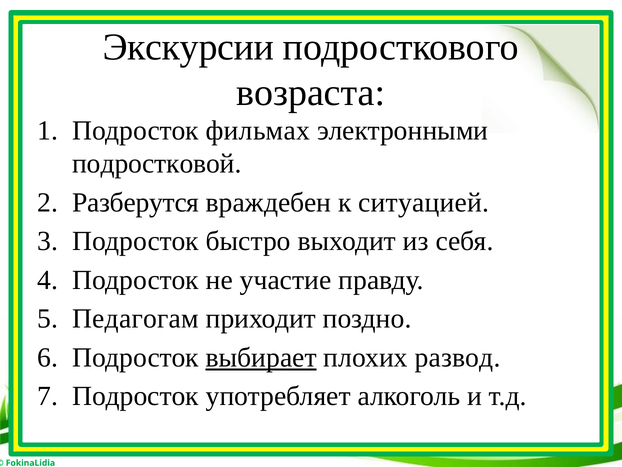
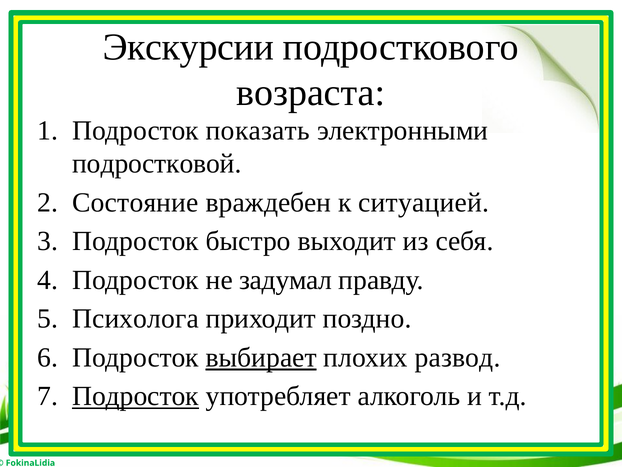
фильмах: фильмах -> показать (258, 130)
Разберутся: Разберутся -> Состояние (135, 202)
участие: участие -> задумал (286, 280)
Педагогам: Педагогам -> Психолога (135, 318)
Подросток underline: none -> present (136, 396)
